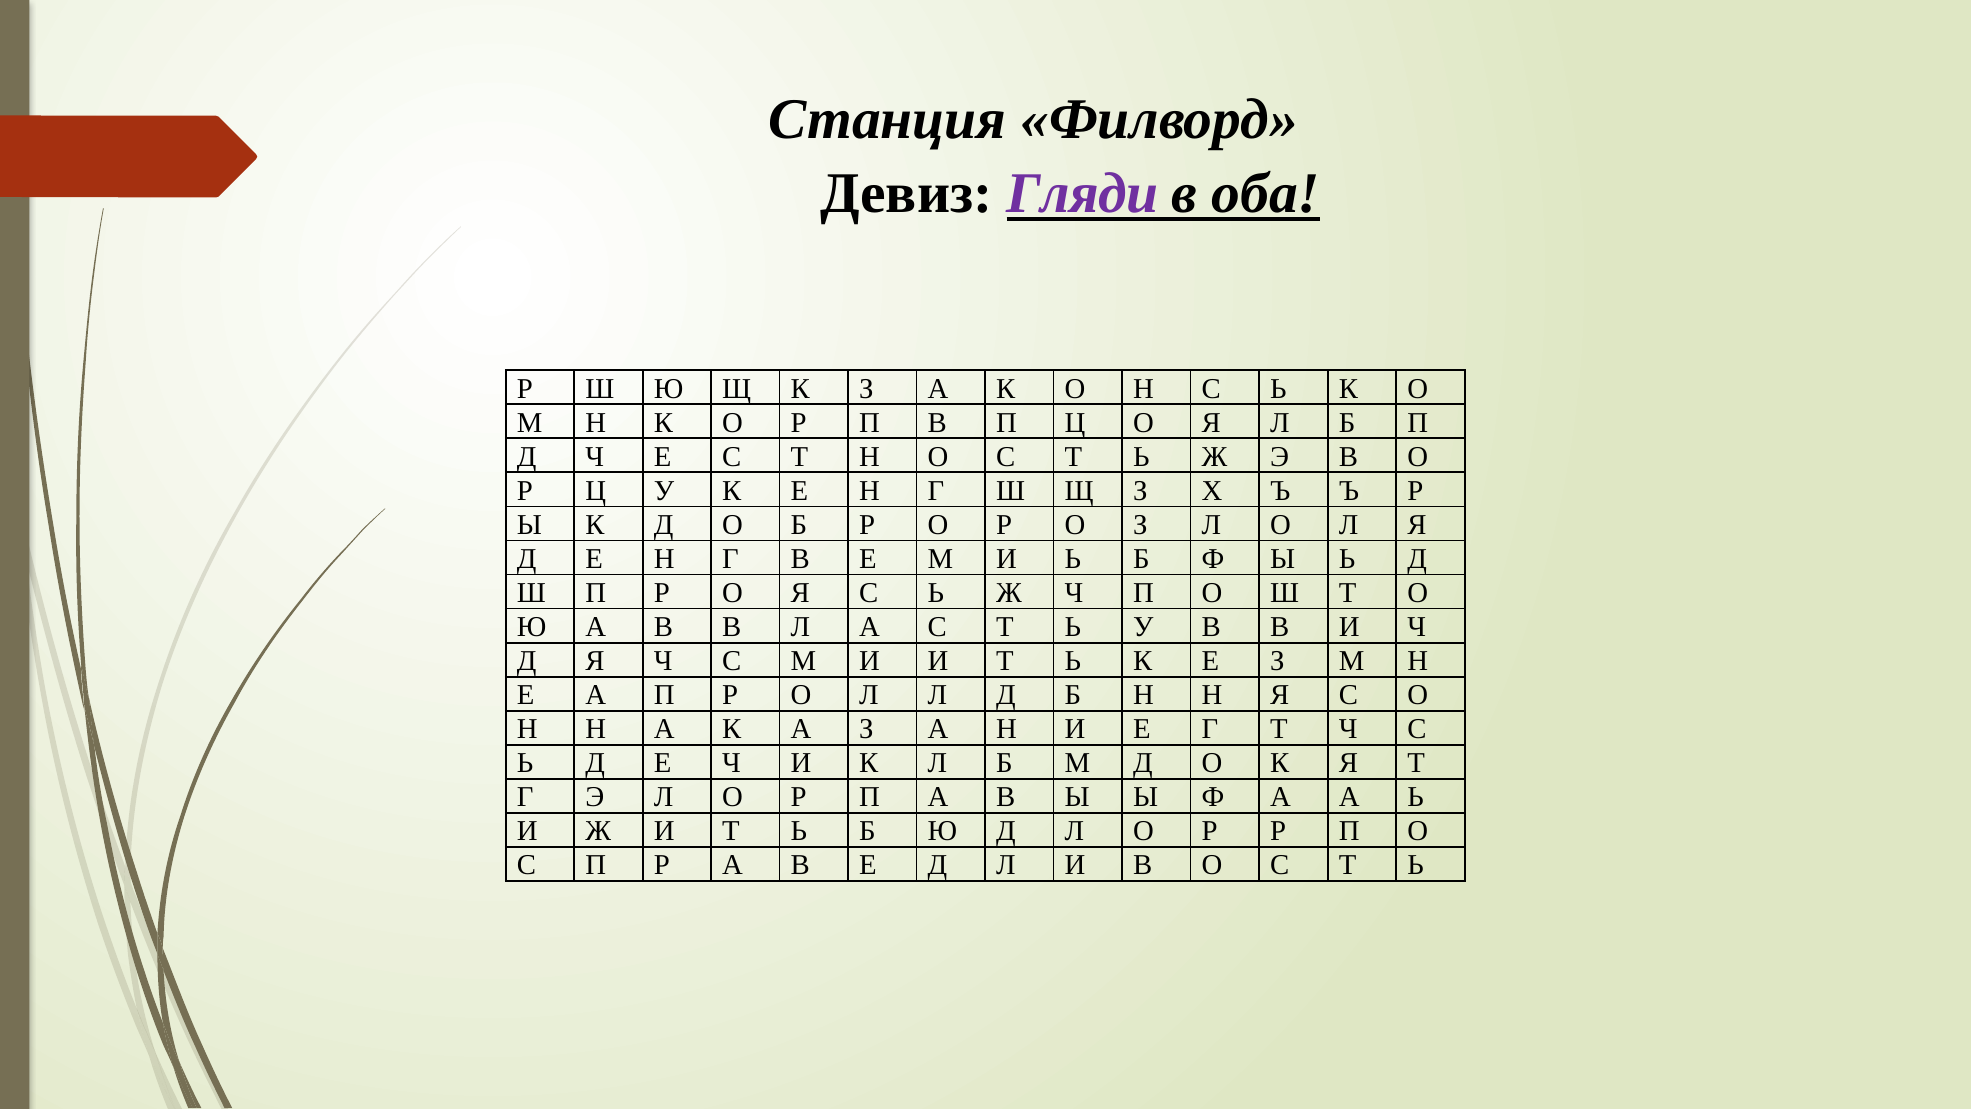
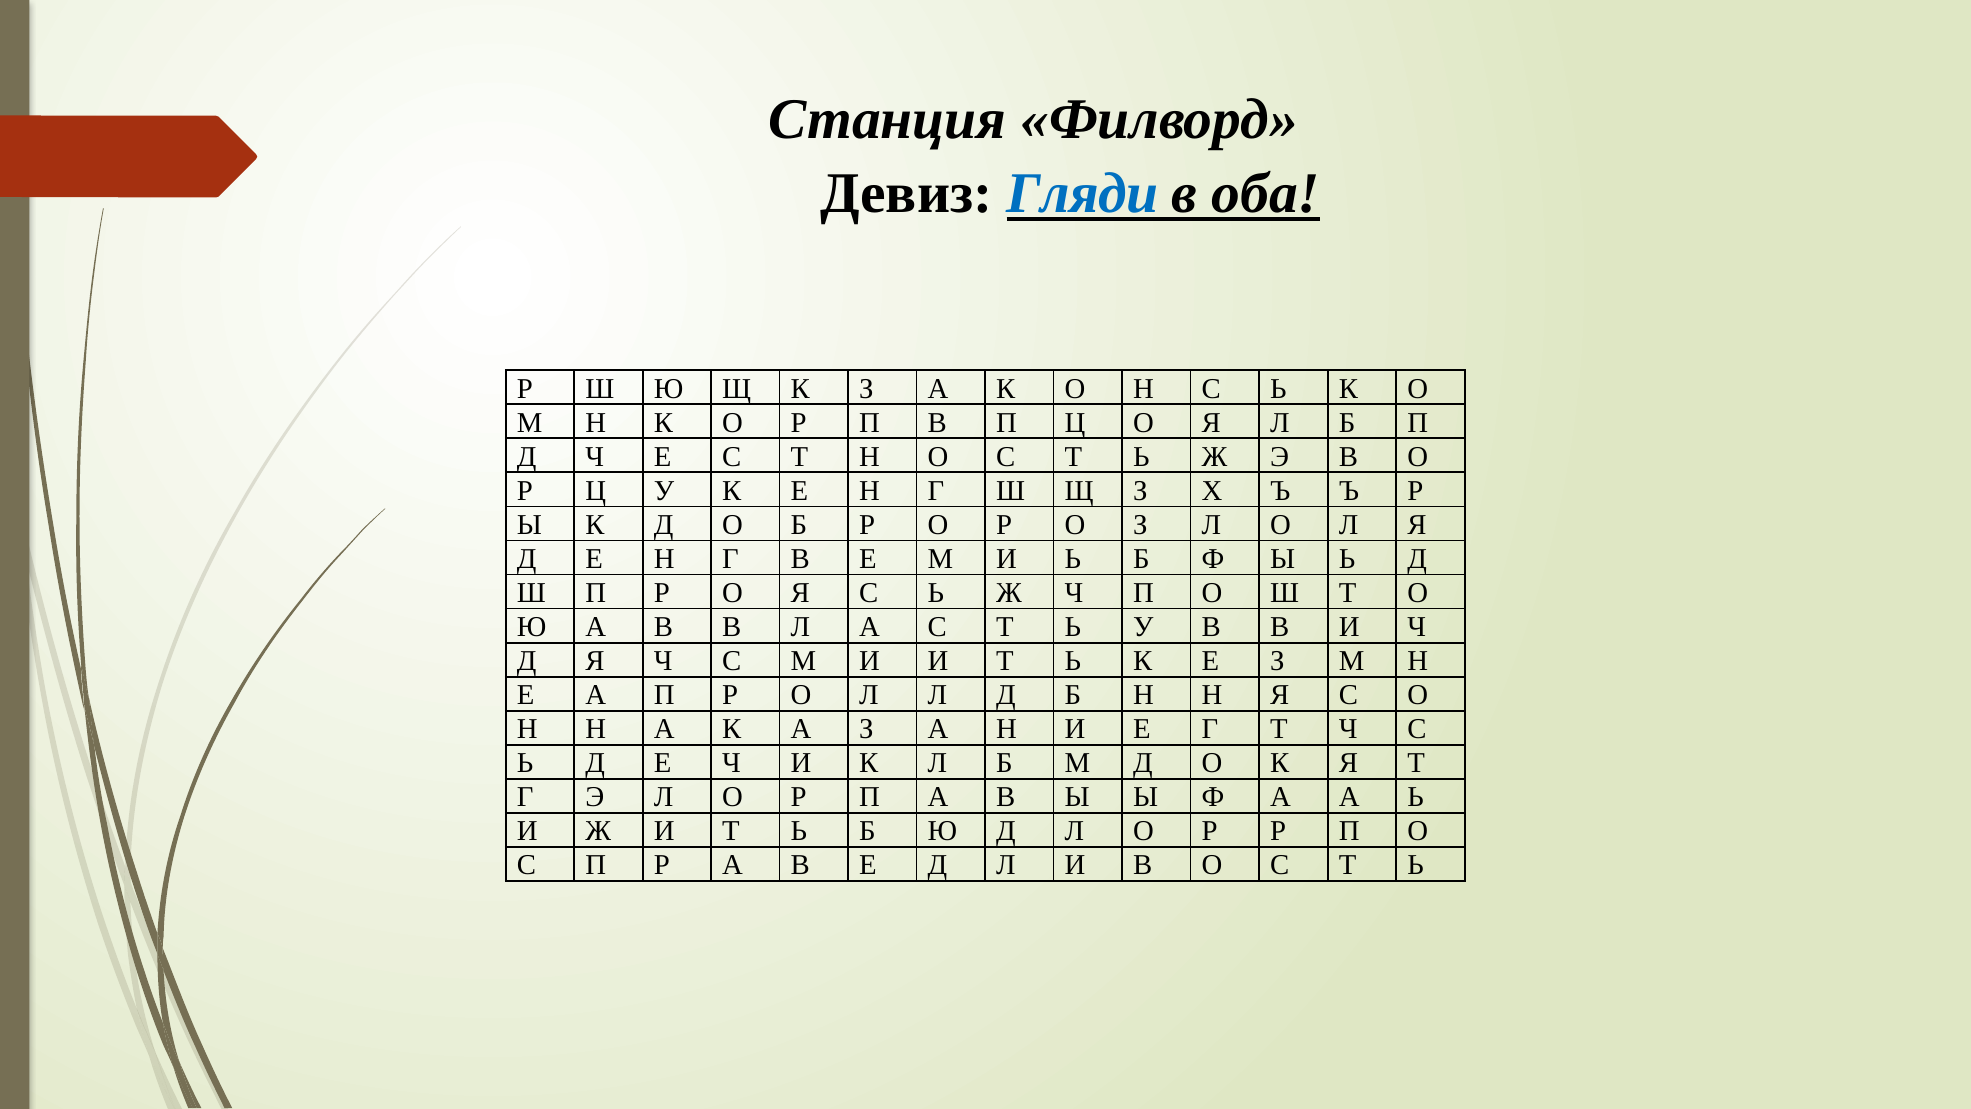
Гляди colour: purple -> blue (1082, 194)
